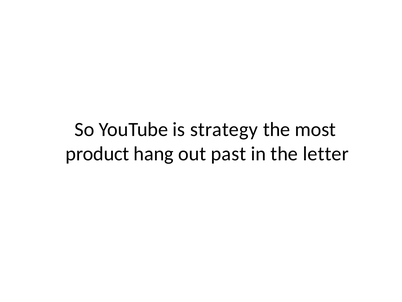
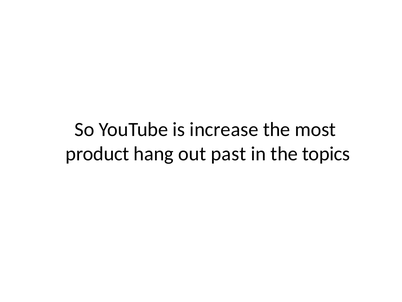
strategy: strategy -> increase (224, 129)
letter: letter -> topics (326, 153)
